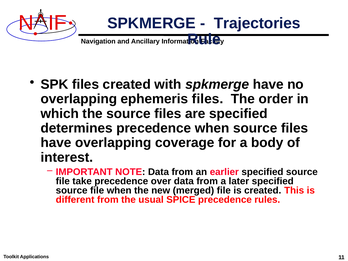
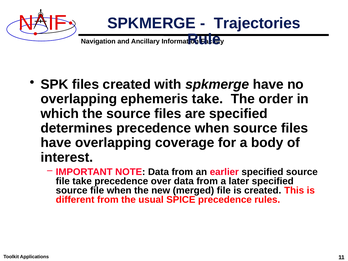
ephemeris files: files -> take (208, 99)
